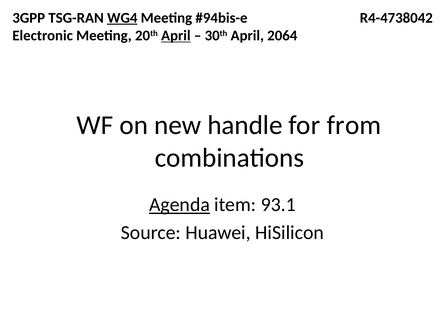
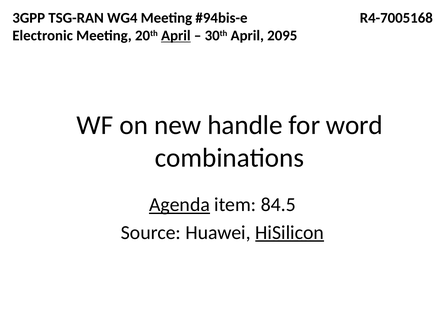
WG4 underline: present -> none (122, 18)
R4-4738042: R4-4738042 -> R4-7005168 (396, 18)
2064: 2064 -> 2095 (282, 36)
from: from -> word (354, 125)
93.1: 93.1 -> 84.5 (278, 205)
HiSilicon underline: none -> present (290, 232)
